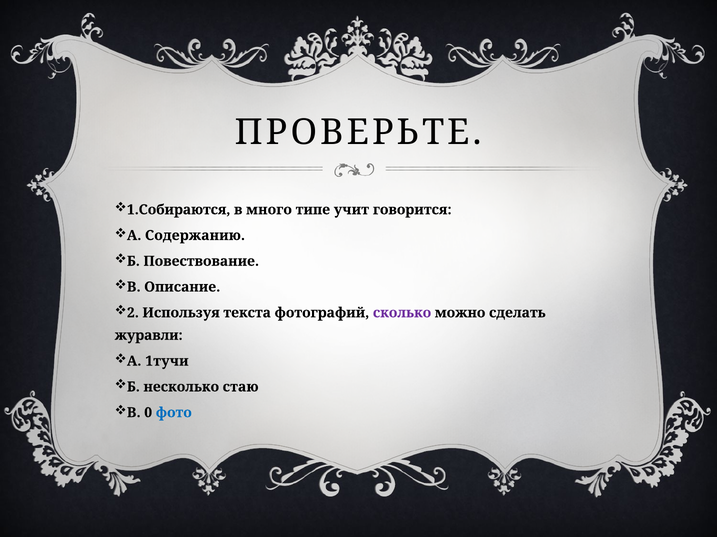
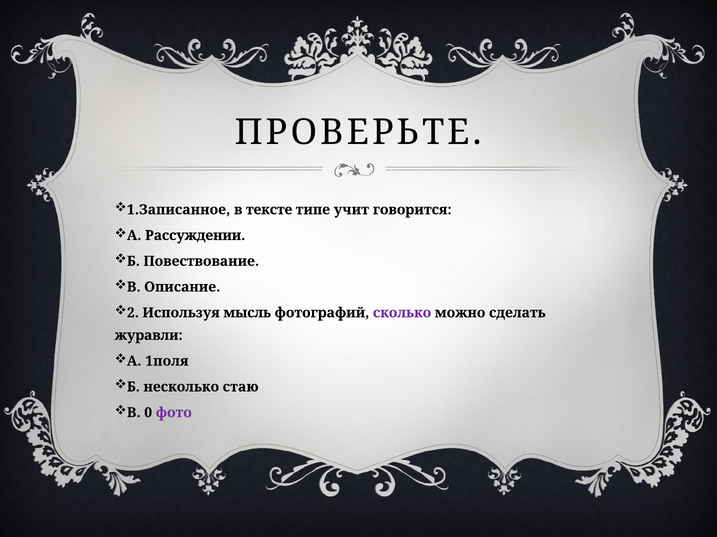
1.Собираются: 1.Собираются -> 1.Записанное (179, 210)
много: много -> тексте (269, 210)
Содержанию: Содержанию -> Рассуждении (195, 236)
текста: текста -> мысль (247, 313)
1тучи: 1тучи -> 1поля (167, 362)
фото colour: blue -> purple (174, 413)
